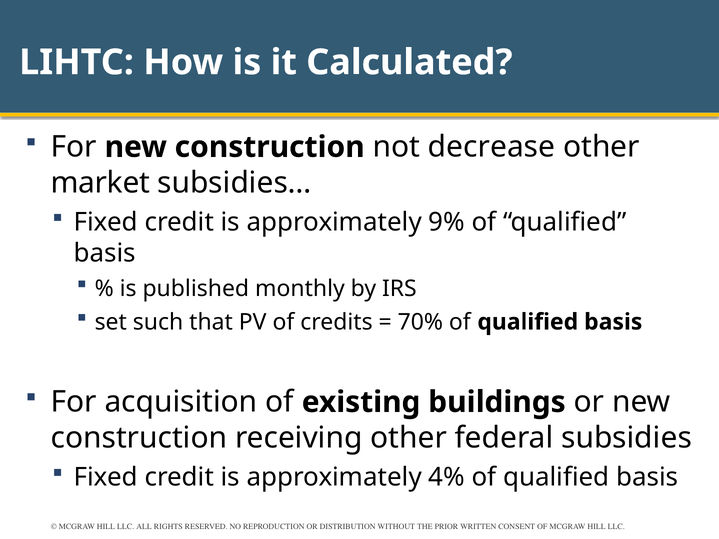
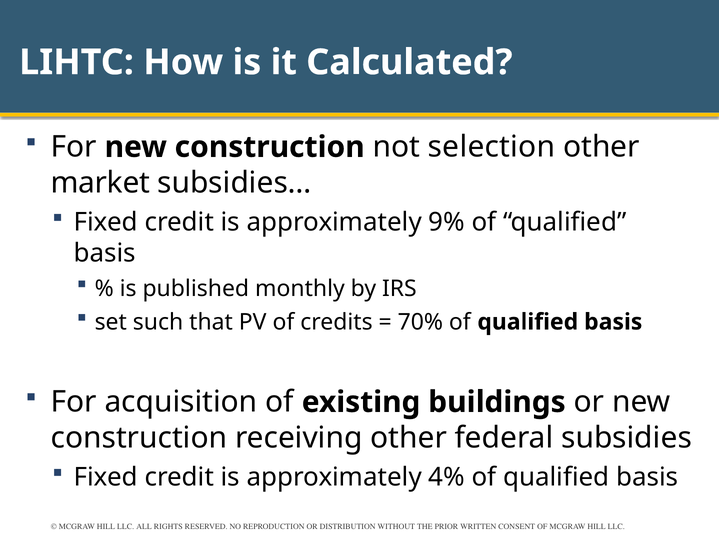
decrease: decrease -> selection (491, 147)
